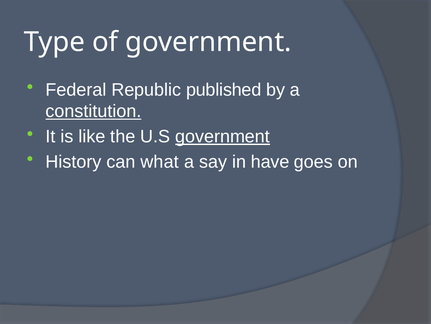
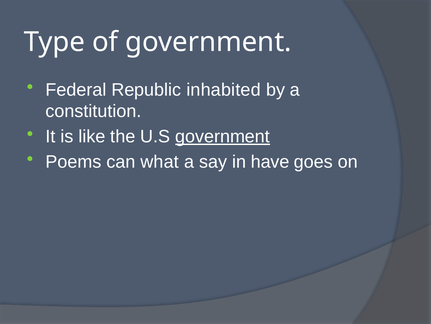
published: published -> inhabited (224, 90)
constitution underline: present -> none (93, 111)
History: History -> Poems (74, 161)
